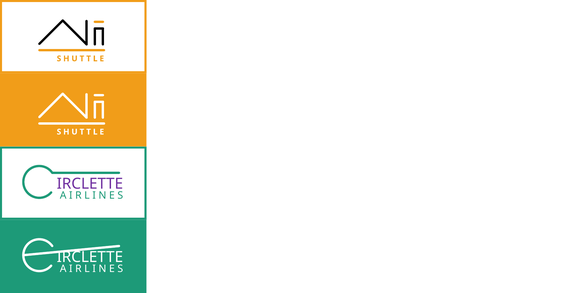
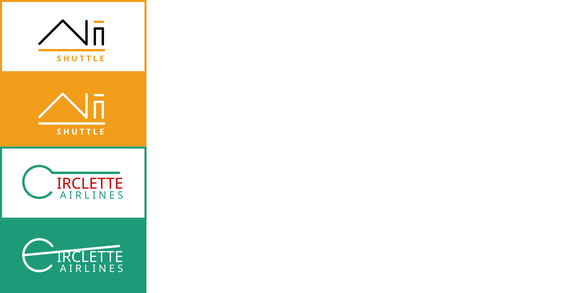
IRCLETTE colour: purple -> red (90, 184)
